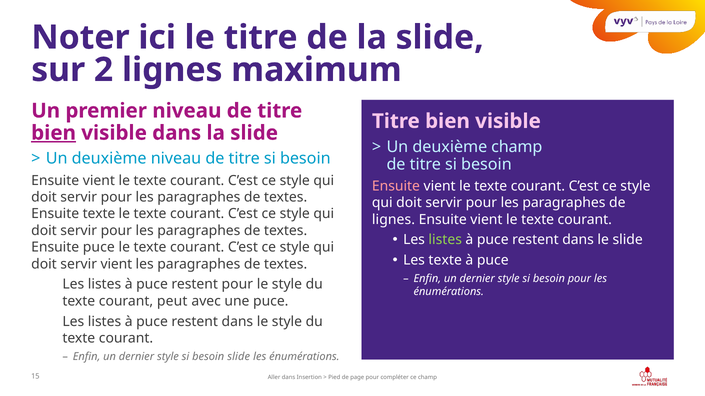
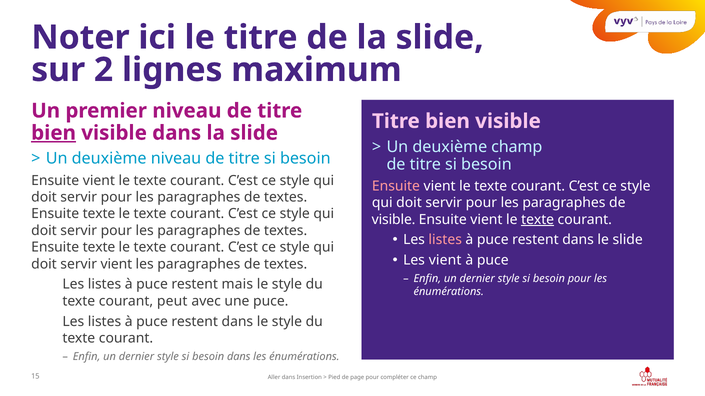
lignes: lignes -> visible (394, 220)
texte underline: none -> present (538, 220)
listes colour: light green -> pink (445, 240)
puce: puce -> texte (99, 248)
Les texte: texte -> vient (445, 261)
restent pour: pour -> mais (237, 285)
besoin slide: slide -> dans (239, 357)
